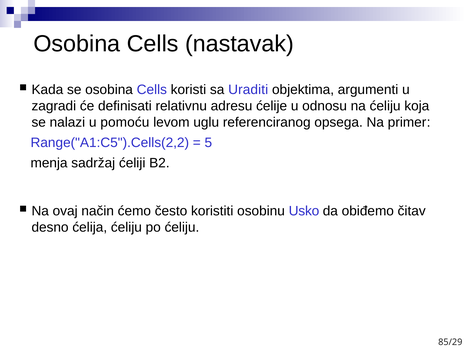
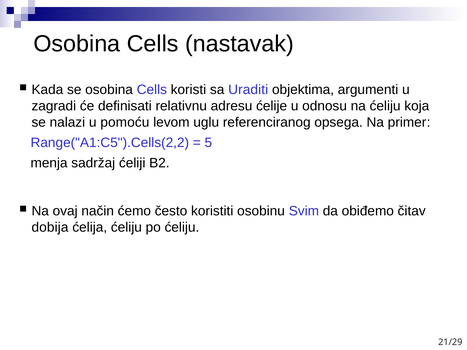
Usko: Usko -> Svim (304, 211)
desno: desno -> dobija (50, 228)
85/29: 85/29 -> 21/29 (450, 342)
